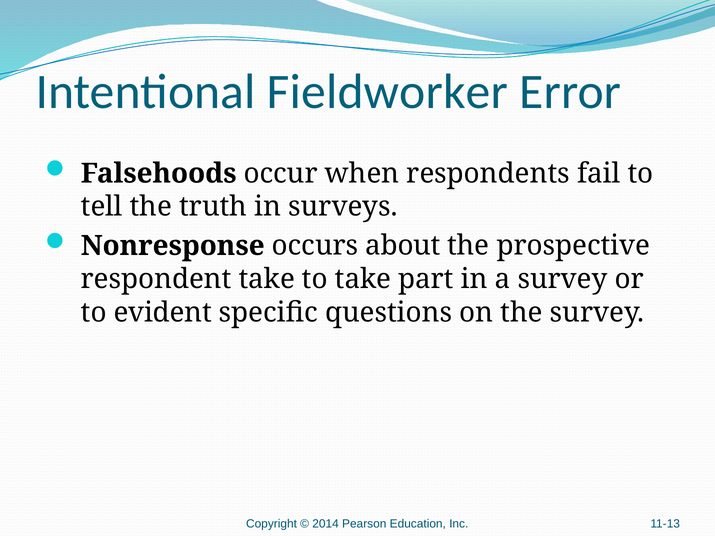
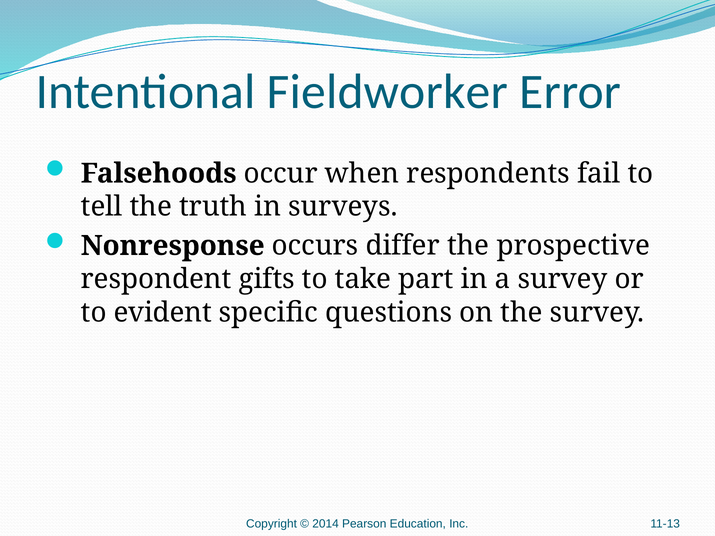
about: about -> differ (403, 246)
respondent take: take -> gifts (267, 279)
